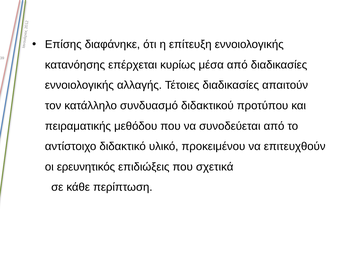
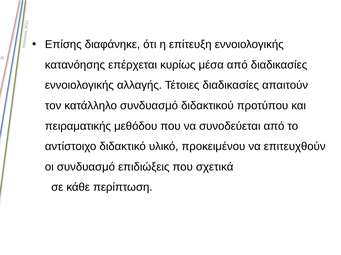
οι ερευνητικός: ερευνητικός -> συνδυασμό (86, 167)
